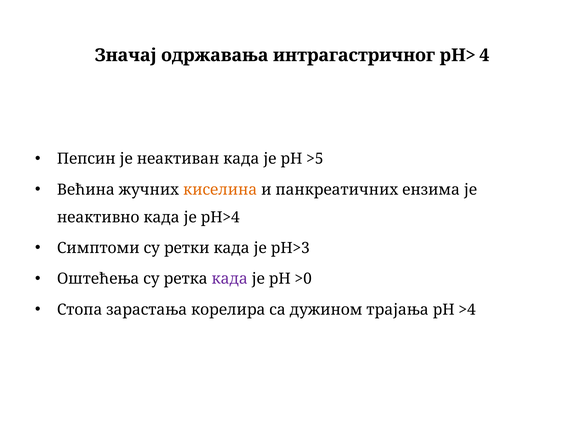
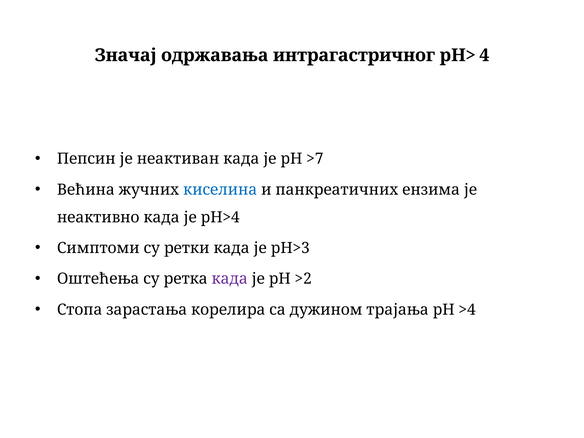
>5: >5 -> >7 (315, 159)
киселина colour: orange -> blue (220, 190)
>0: >0 -> >2 (303, 279)
